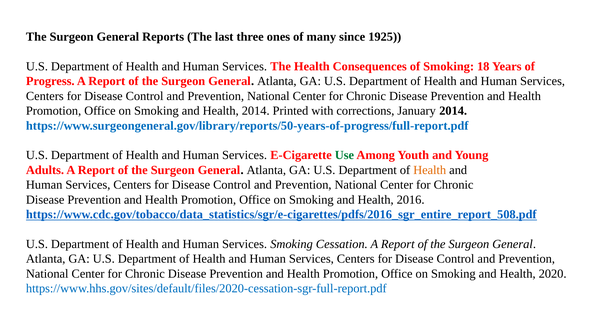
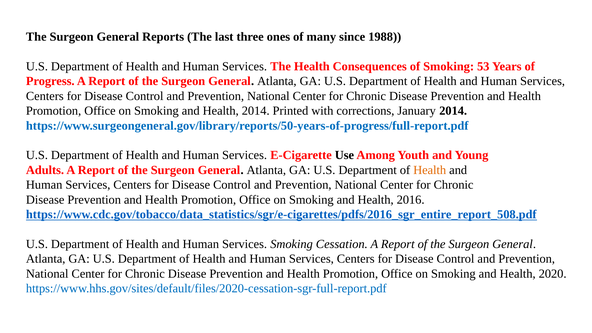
1925: 1925 -> 1988 (385, 37)
18: 18 -> 53 (483, 66)
Use colour: green -> black (344, 155)
